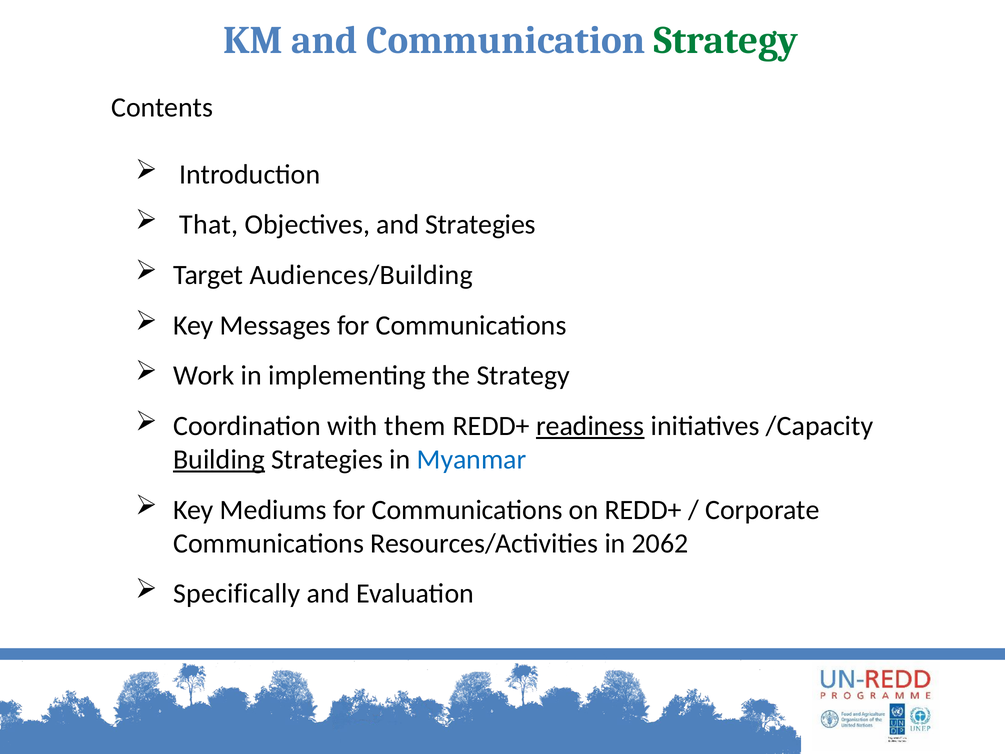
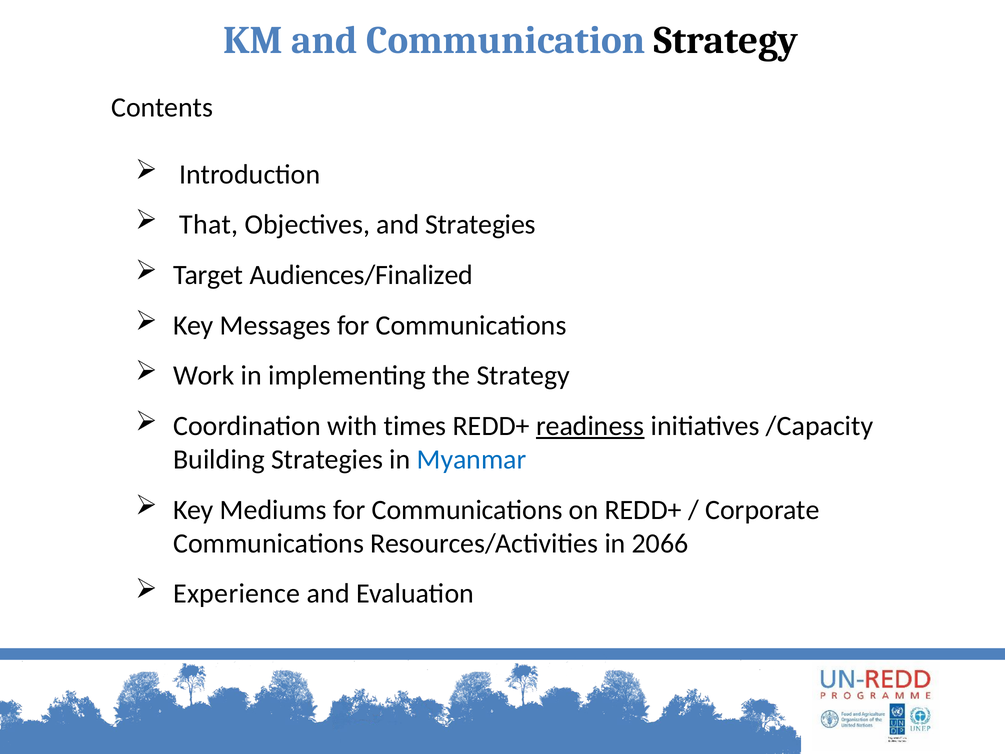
Strategy colour: green -> black (726, 40)
Audiences/Building: Audiences/Building -> Audiences/Finalized (361, 275)
them: them -> times (415, 426)
Building underline: present -> none (219, 459)
2062: 2062 -> 2066 (660, 543)
Specifically: Specifically -> Experience (237, 593)
